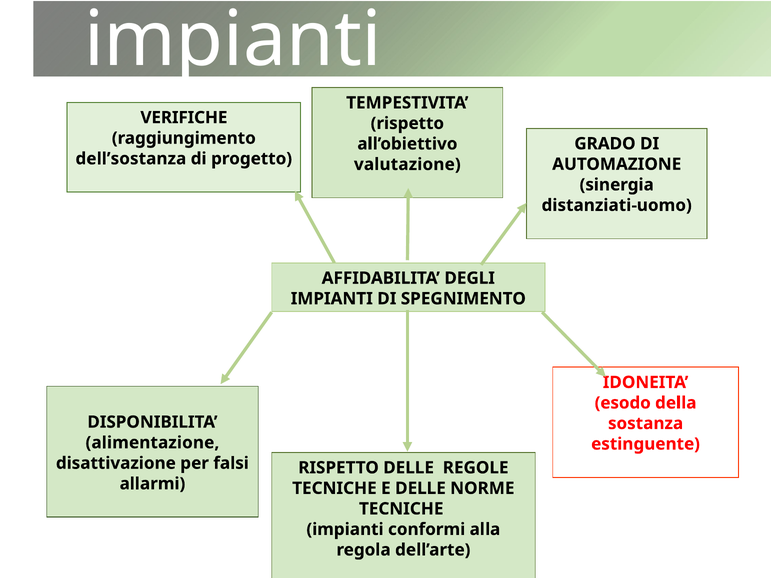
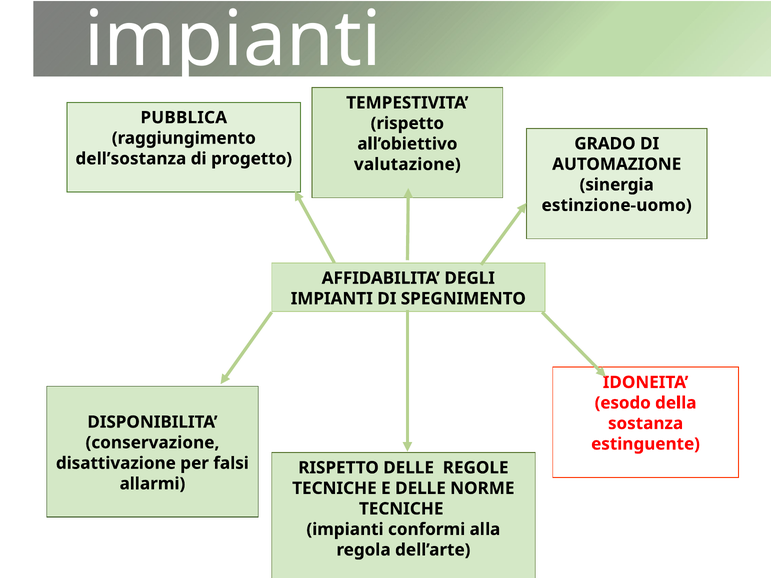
VERIFICHE: VERIFICHE -> PUBBLICA (184, 118)
distanziati-uomo: distanziati-uomo -> estinzione-uomo (617, 205)
alimentazione: alimentazione -> conservazione (152, 443)
